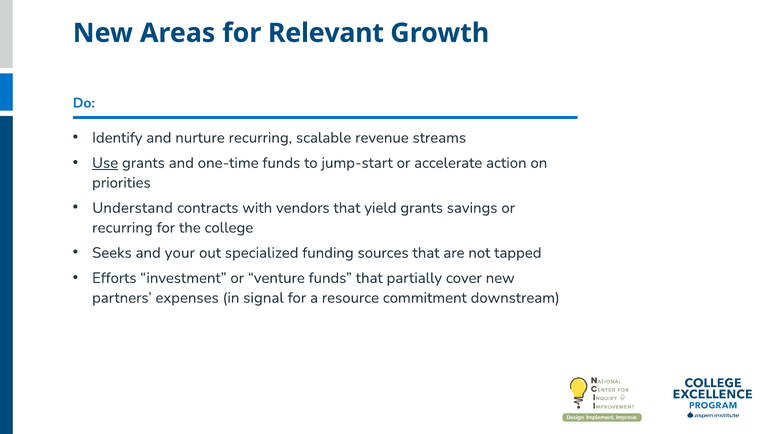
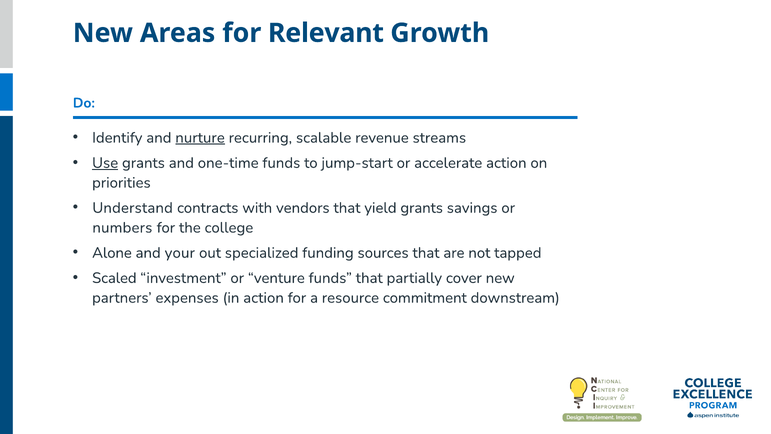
nurture underline: none -> present (200, 138)
recurring: recurring -> numbers (122, 227)
Seeks: Seeks -> Alone (112, 253)
Efforts: Efforts -> Scaled (114, 278)
in signal: signal -> action (264, 298)
